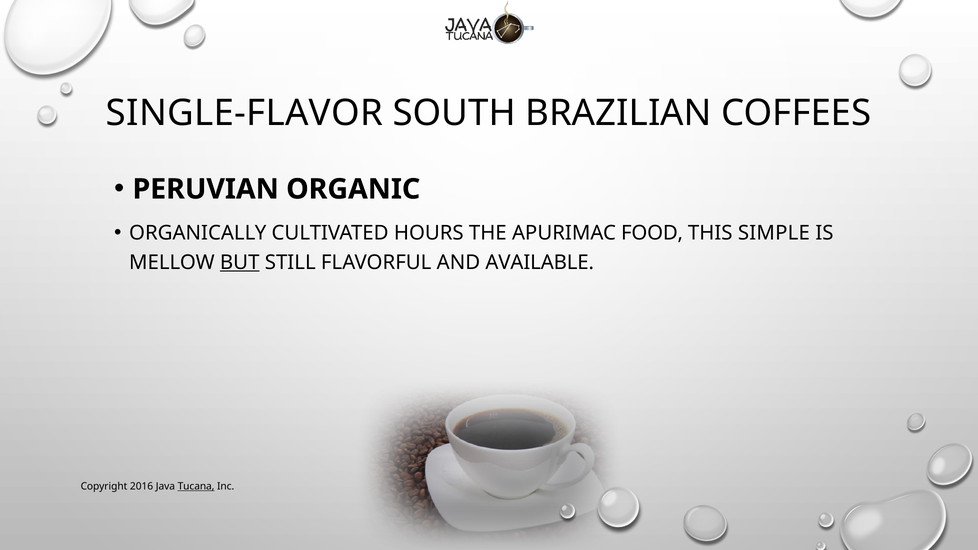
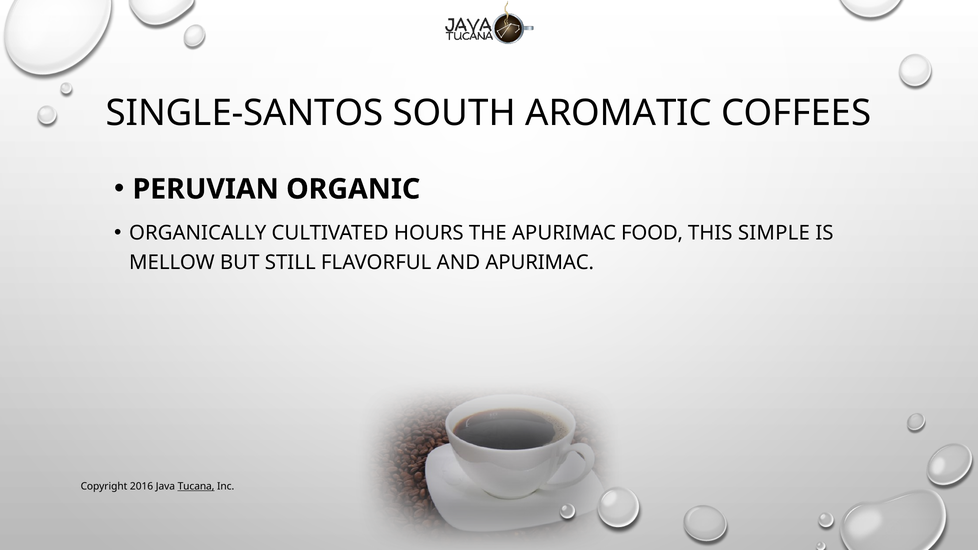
SINGLE-FLAVOR: SINGLE-FLAVOR -> SINGLE-SANTOS (245, 113)
BRAZILIAN: BRAZILIAN -> AROMATIC (619, 113)
BUT underline: present -> none (240, 262)
AND AVAILABLE: AVAILABLE -> APURIMAC (540, 262)
